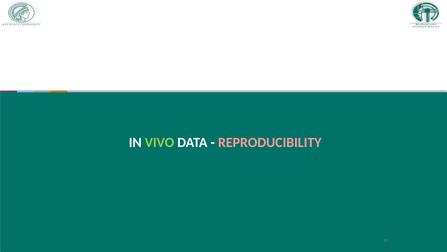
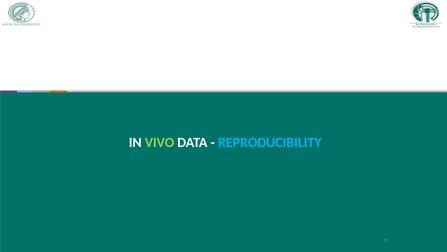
REPRODUCIBILITY colour: pink -> light blue (270, 142)
